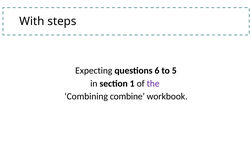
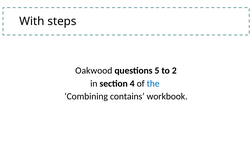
Expecting: Expecting -> Oakwood (94, 71)
6: 6 -> 5 (157, 71)
5: 5 -> 2 (174, 71)
1: 1 -> 4 (132, 83)
the colour: purple -> blue (153, 83)
combine: combine -> contains (127, 96)
